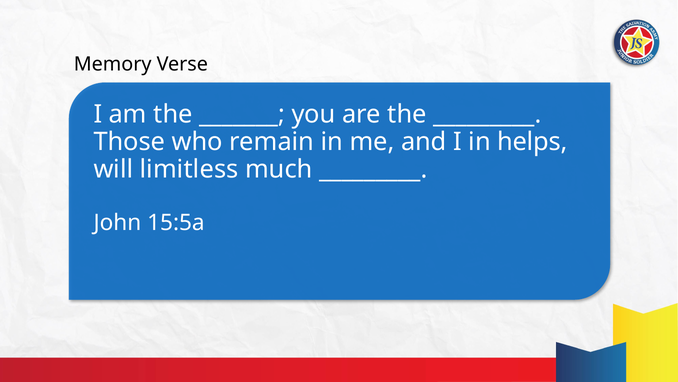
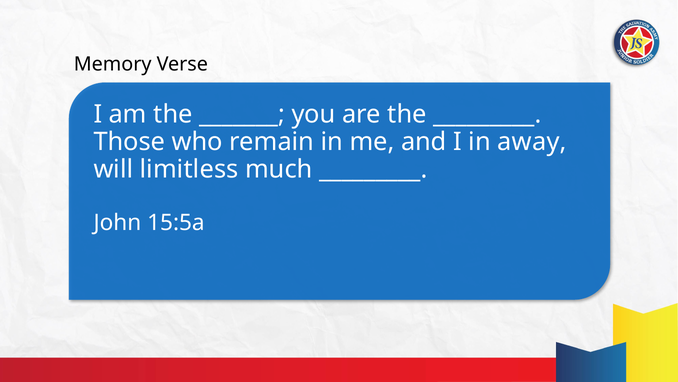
helps: helps -> away (532, 141)
